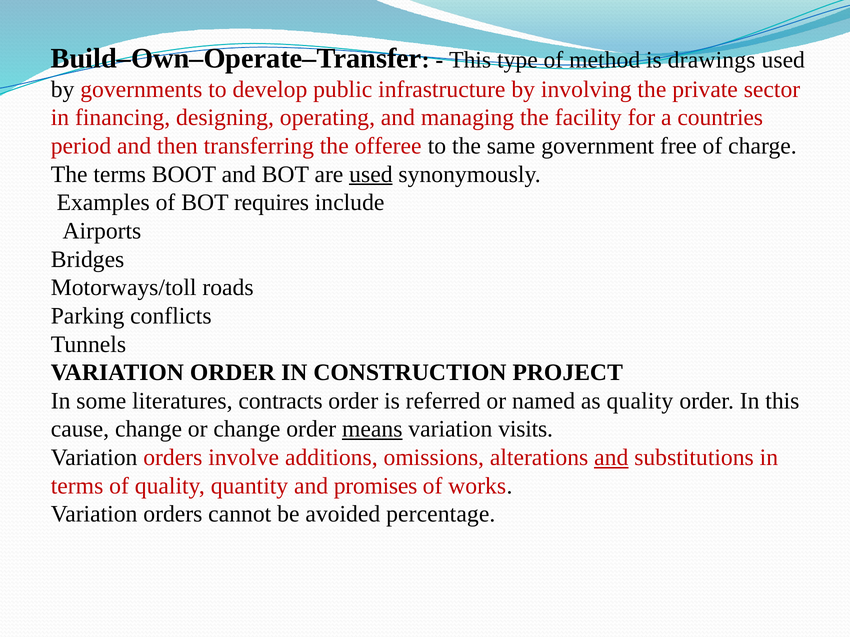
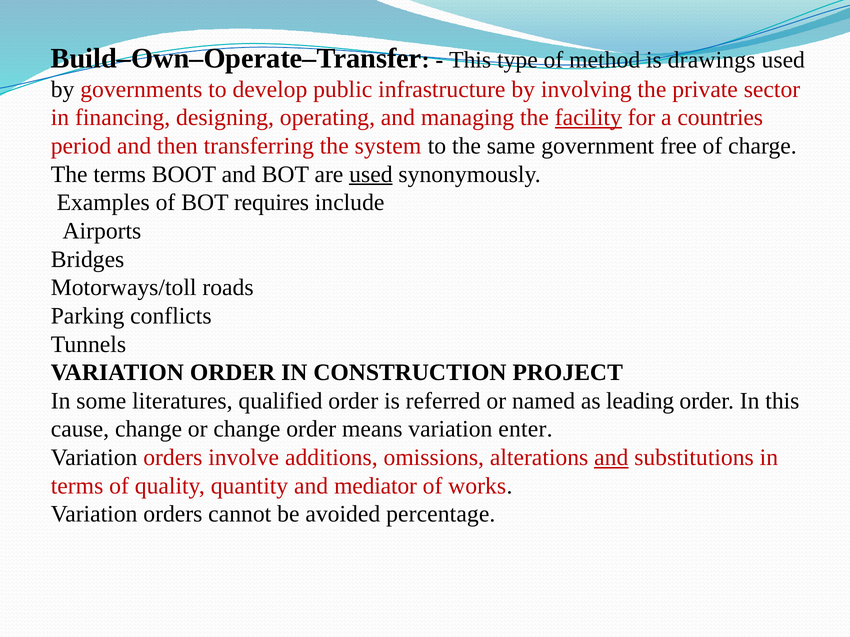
facility underline: none -> present (588, 118)
offeree: offeree -> system (388, 146)
contracts: contracts -> qualified (280, 401)
as quality: quality -> leading (640, 401)
means underline: present -> none (372, 430)
visits: visits -> enter (525, 430)
promises: promises -> mediator (376, 486)
